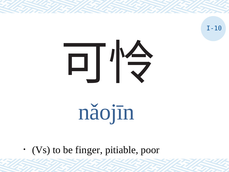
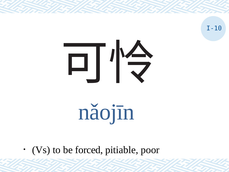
finger: finger -> forced (89, 150)
